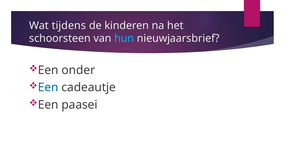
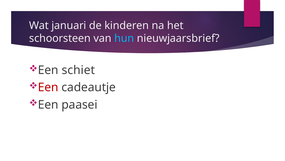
tijdens: tijdens -> januari (69, 25)
onder: onder -> schiet (78, 70)
Een colour: blue -> red (48, 87)
